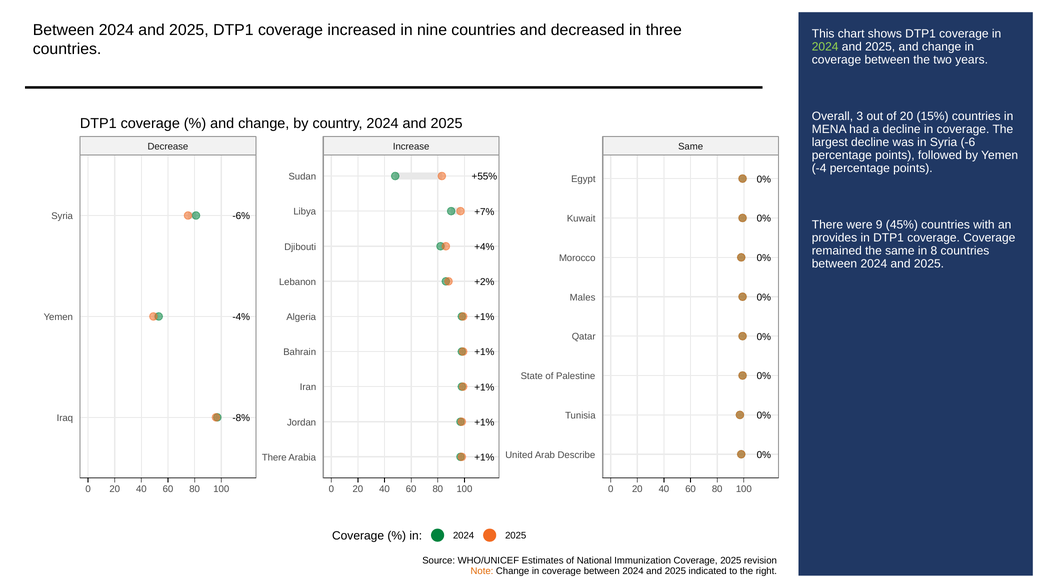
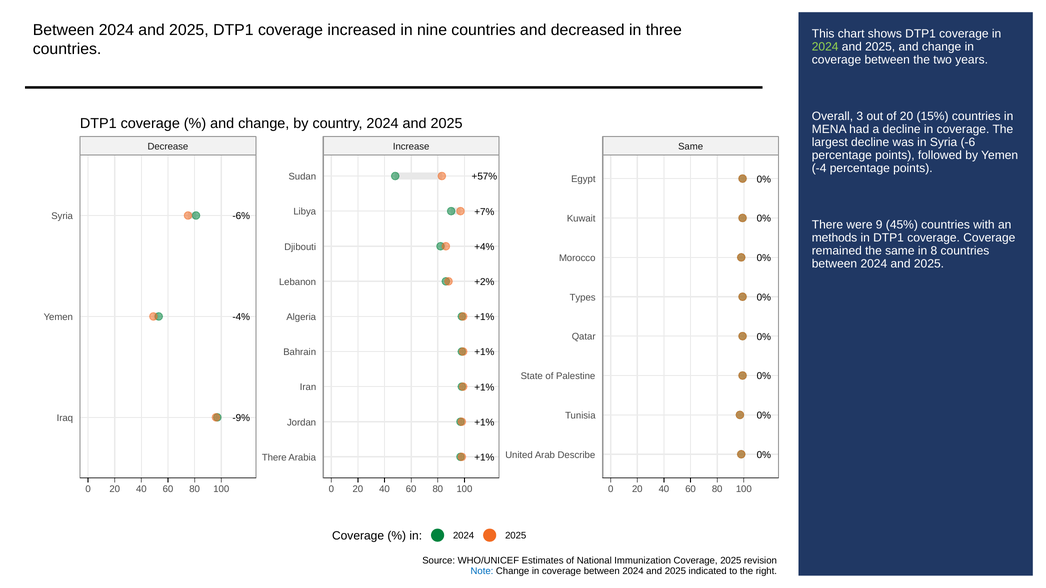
+55%: +55% -> +57% (484, 177)
provides: provides -> methods (835, 238)
Males: Males -> Types (583, 298)
-8%: -8% -> -9% (241, 418)
Note colour: orange -> blue (482, 571)
